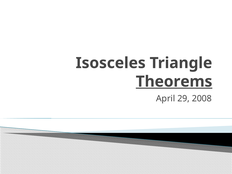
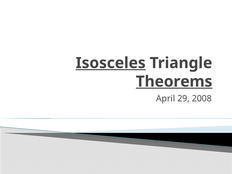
Isosceles underline: none -> present (111, 63)
